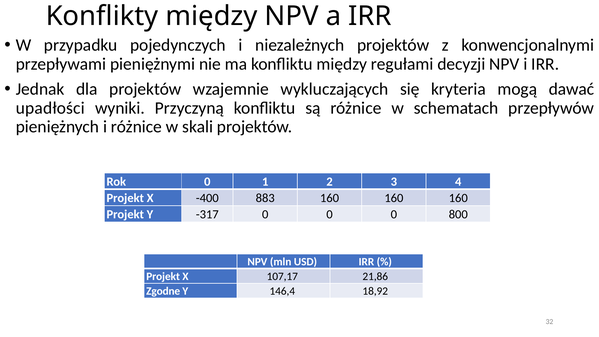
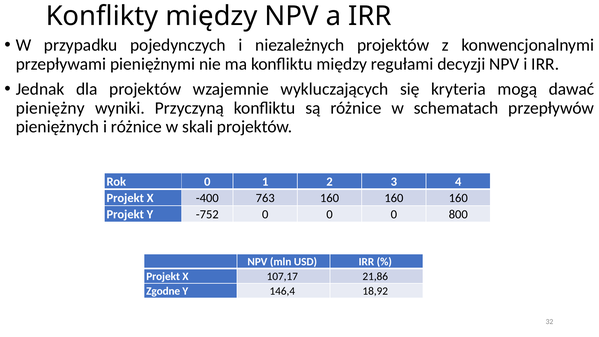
upadłości: upadłości -> pieniężny (50, 108)
883: 883 -> 763 (265, 198)
-317: -317 -> -752 (207, 214)
